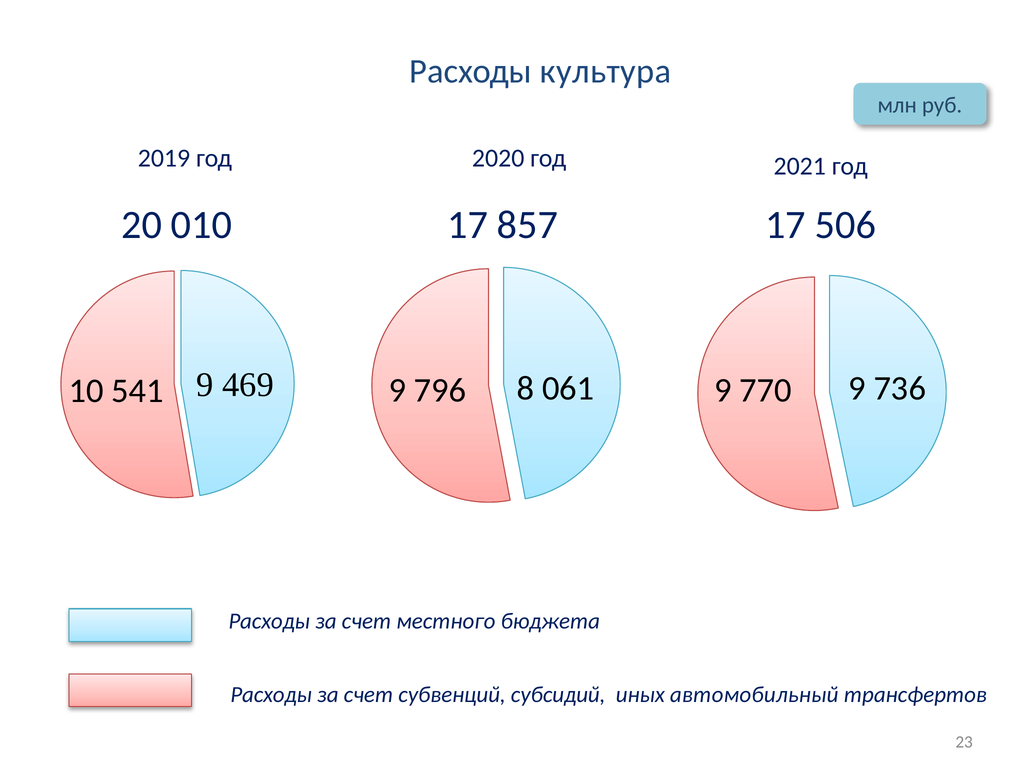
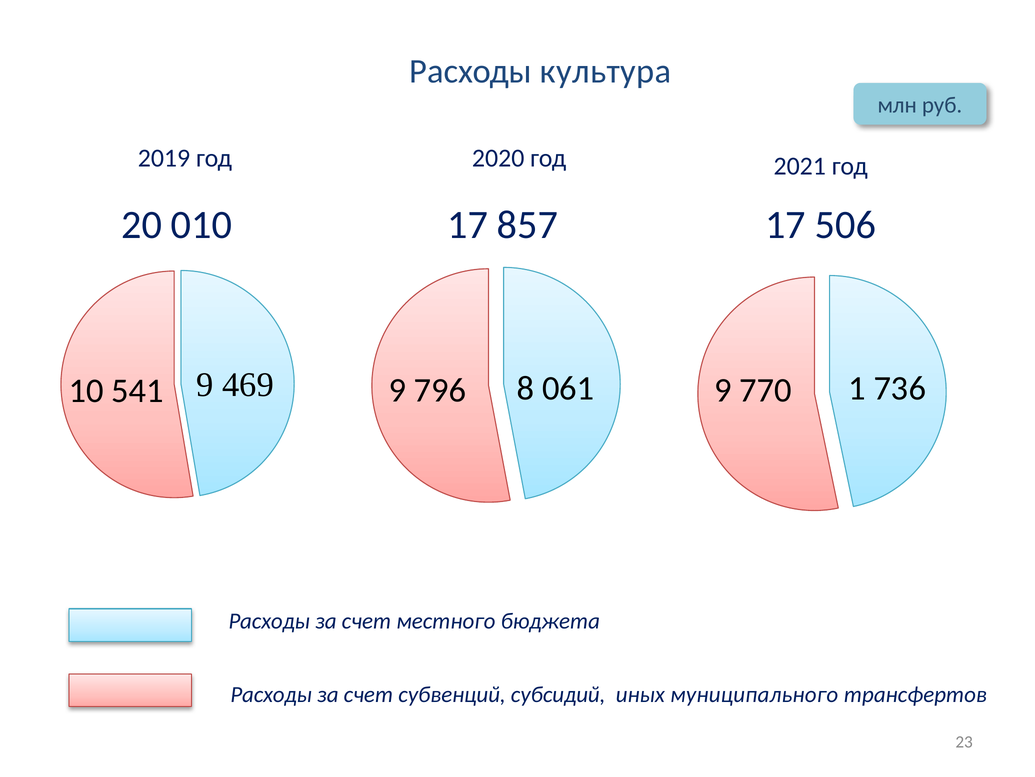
061 9: 9 -> 1 (857, 388)
автомобильный: автомобильный -> муниципального (754, 694)
